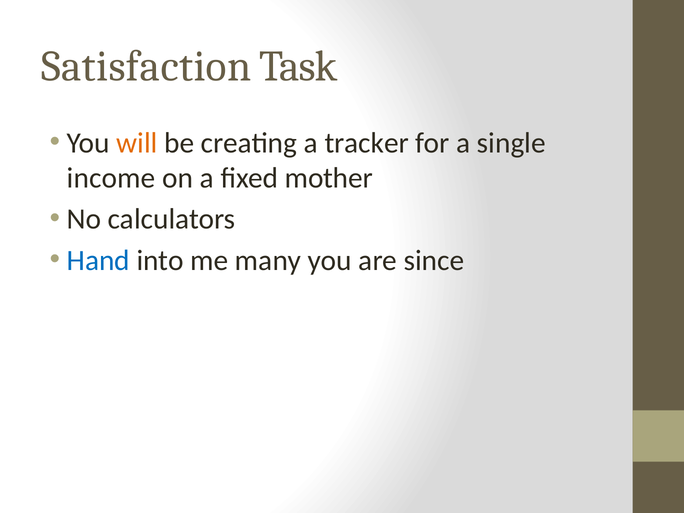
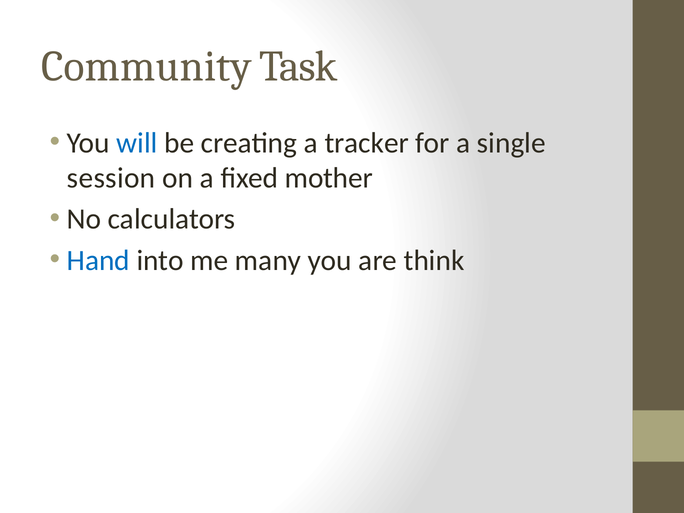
Satisfaction: Satisfaction -> Community (146, 66)
will colour: orange -> blue (137, 143)
income: income -> session (111, 178)
since: since -> think (434, 260)
